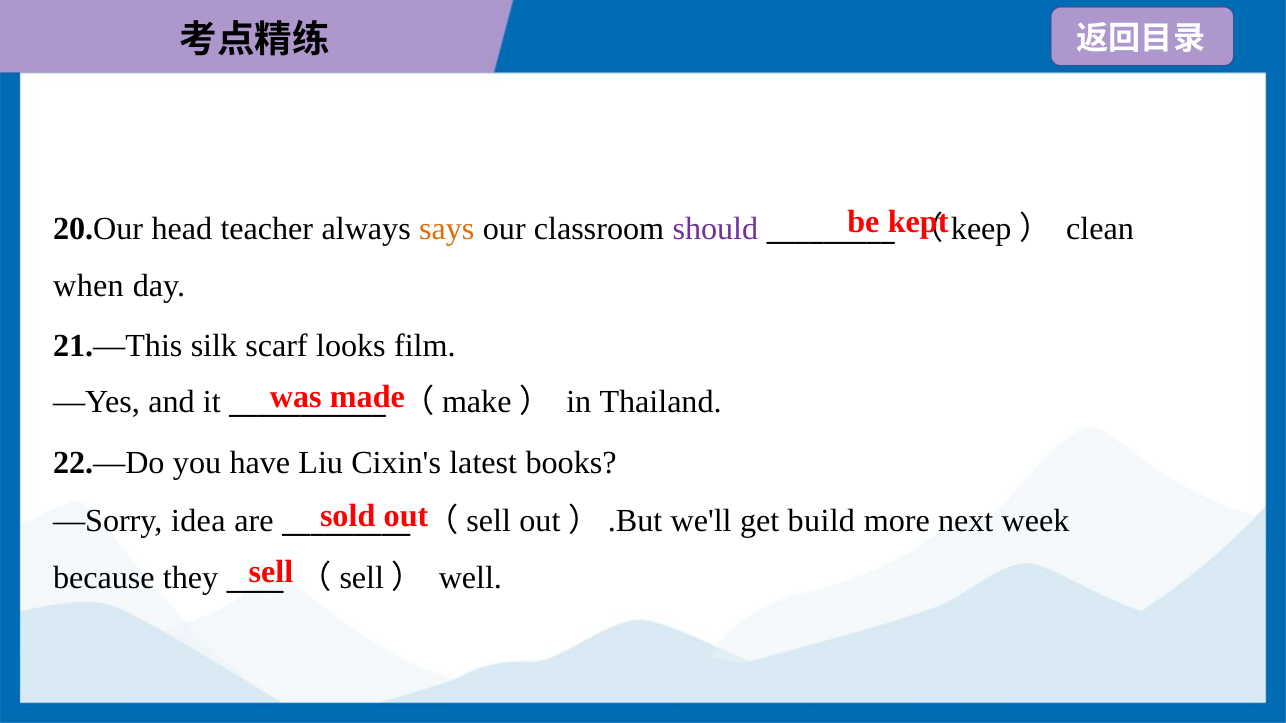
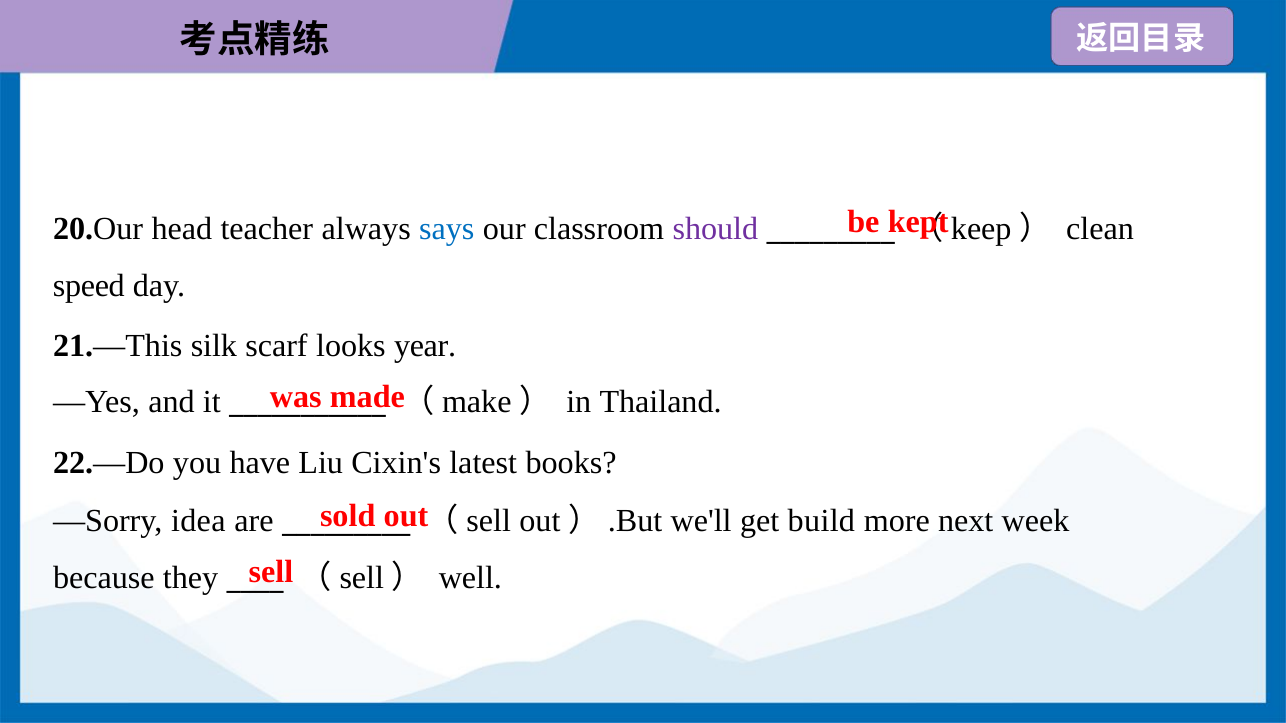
says colour: orange -> blue (447, 229)
when: when -> speed (89, 286)
film: film -> year (425, 346)
